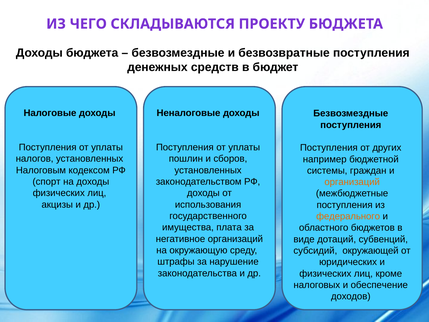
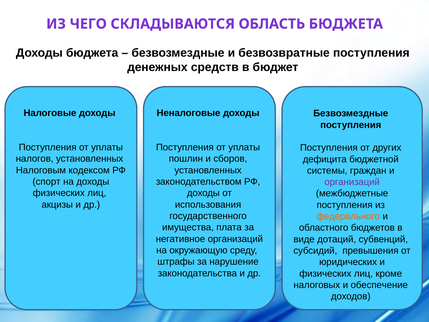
ПРОЕКТУ: ПРОЕКТУ -> ОБЛАСТЬ (272, 24)
например: например -> дефицита (325, 159)
организаций colour: orange -> purple (352, 182)
окружающей: окружающей -> превышения (371, 251)
